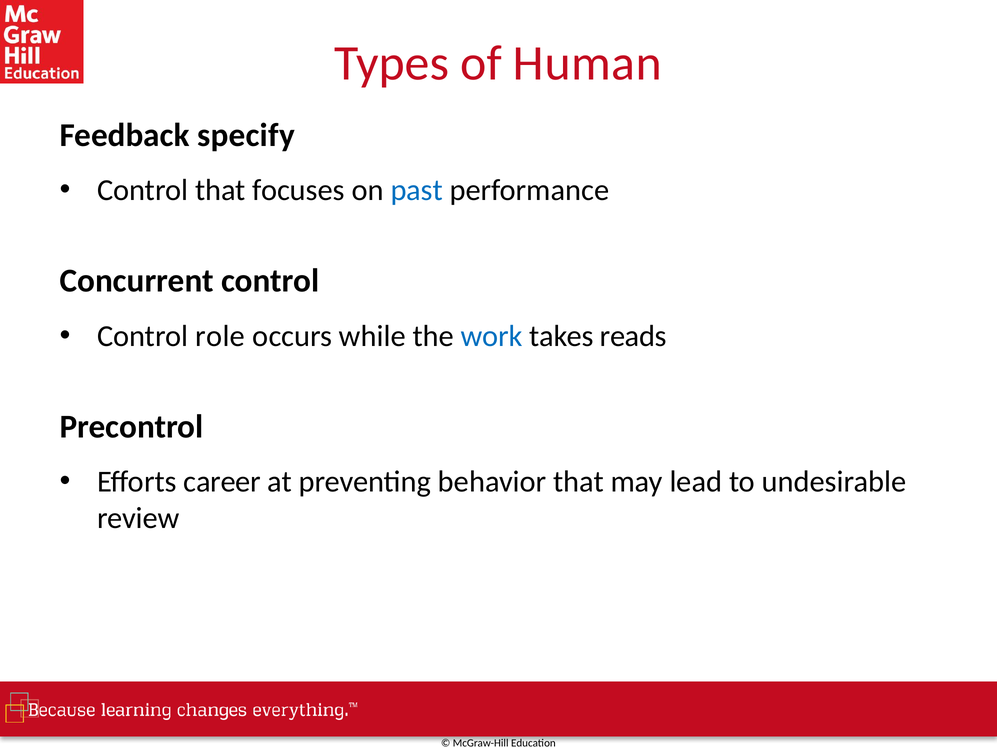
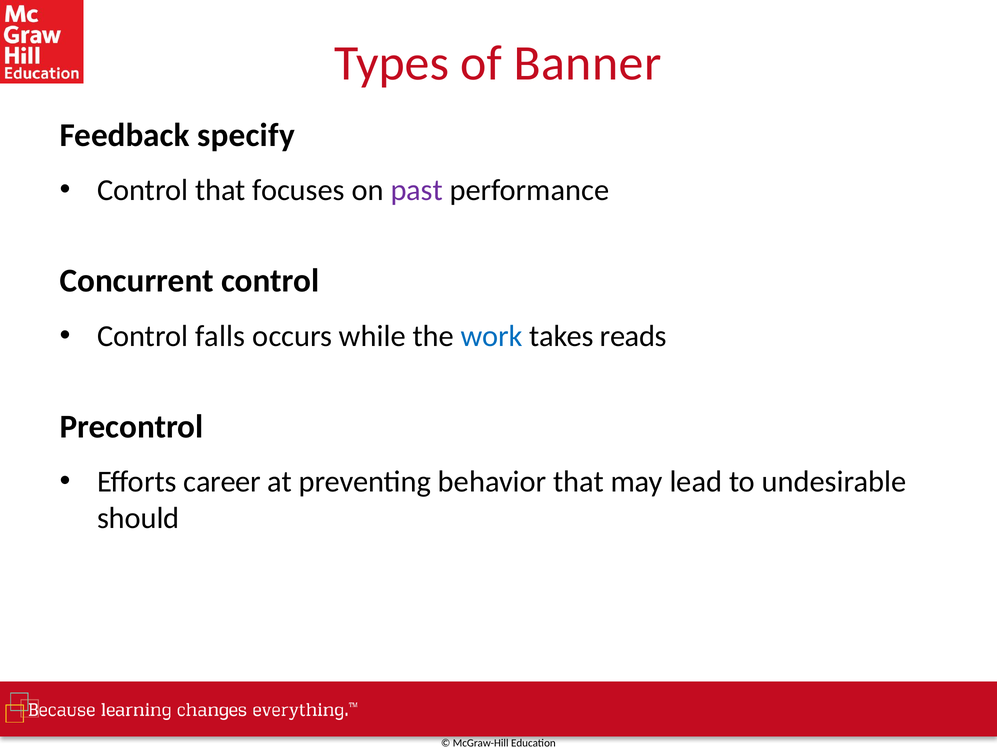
Human: Human -> Banner (587, 63)
past colour: blue -> purple (417, 190)
role: role -> falls (220, 336)
review: review -> should (138, 518)
